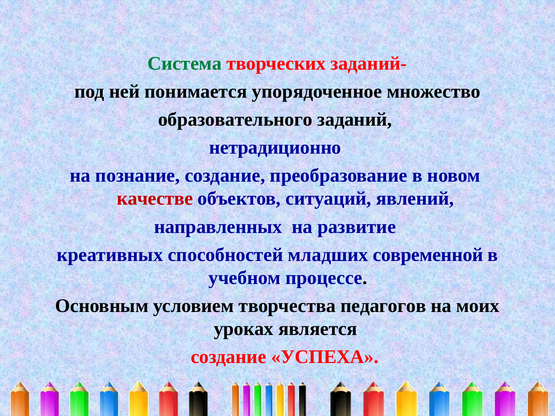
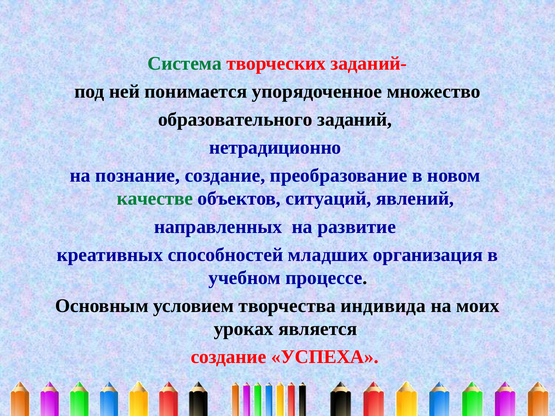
качестве colour: red -> green (155, 199)
современной: современной -> организация (428, 255)
педагогов: педагогов -> индивида (383, 306)
